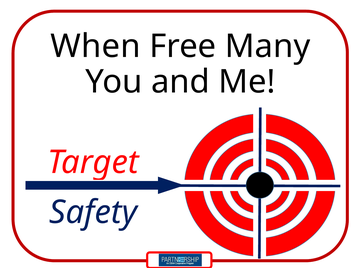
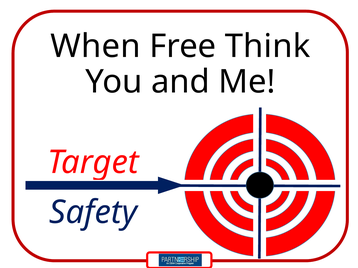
Many: Many -> Think (268, 46)
